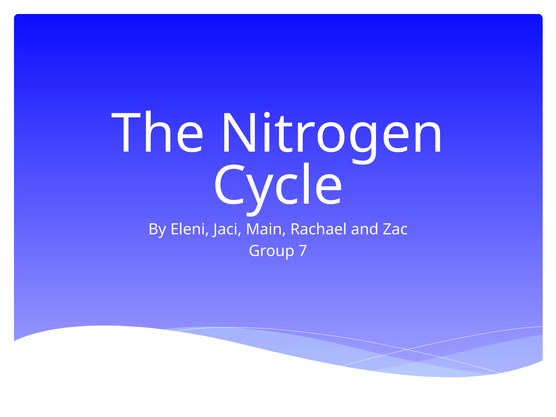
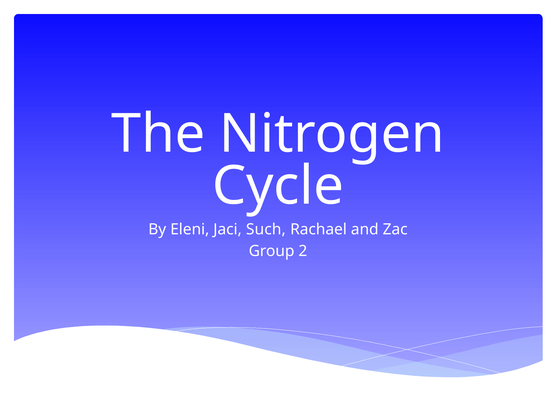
Main: Main -> Such (266, 229)
7: 7 -> 2 (303, 251)
